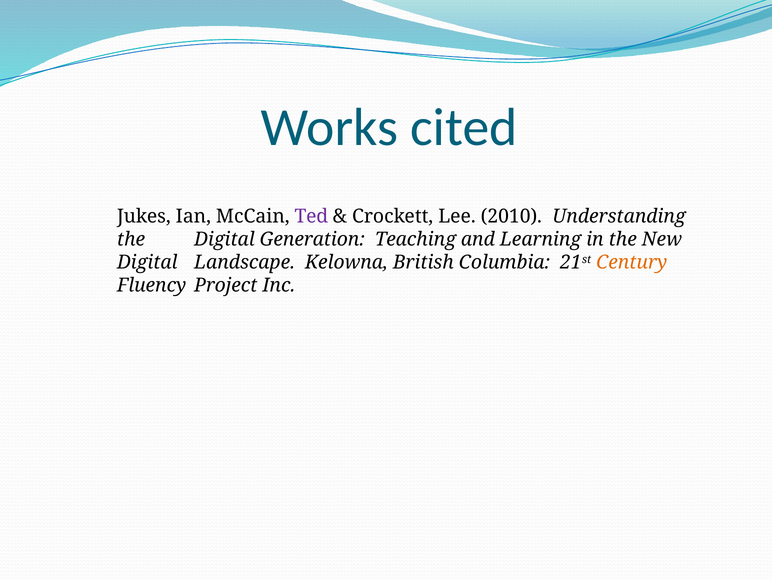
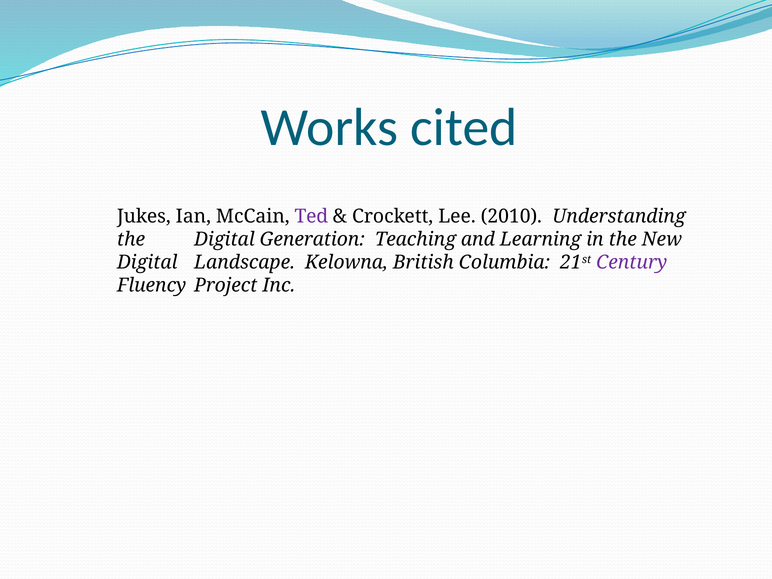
Century colour: orange -> purple (632, 262)
